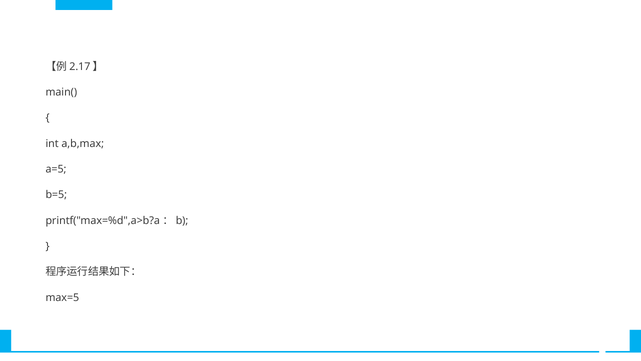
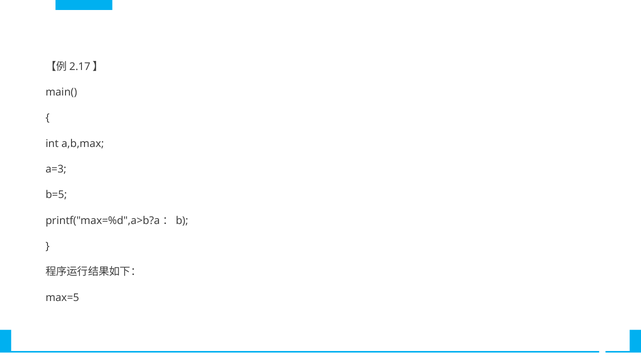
a=5: a=5 -> a=3 (56, 169)
